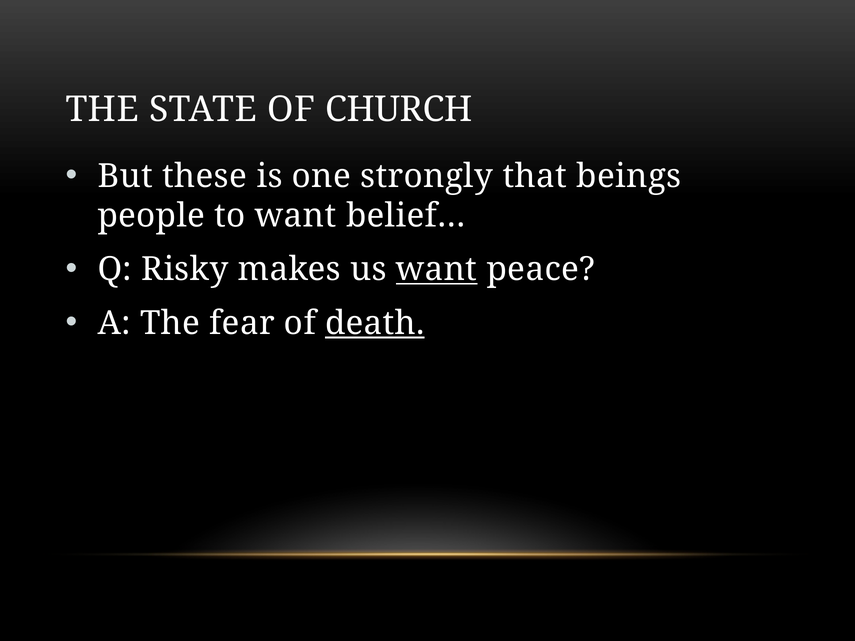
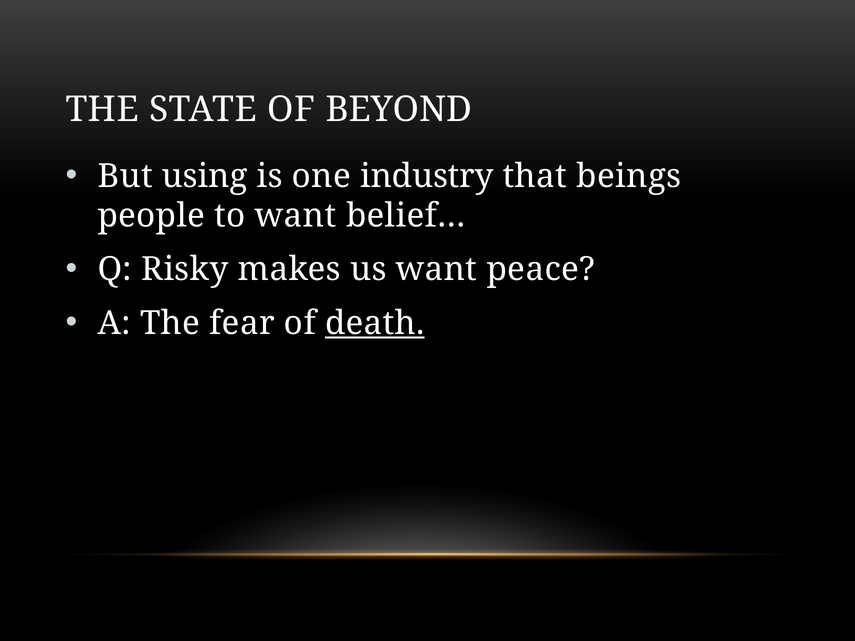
CHURCH: CHURCH -> BEYOND (399, 109)
these: these -> using (205, 176)
strongly: strongly -> industry (427, 176)
want underline: present -> none (437, 270)
